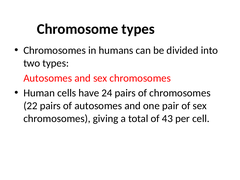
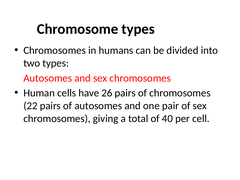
24: 24 -> 26 (107, 93)
43: 43 -> 40 (167, 119)
